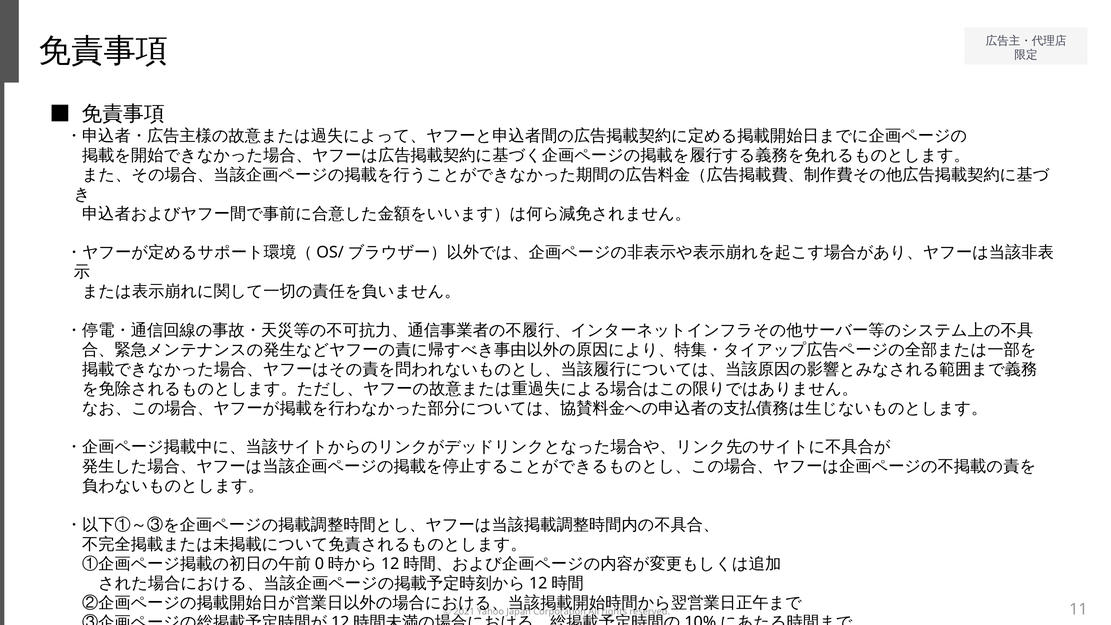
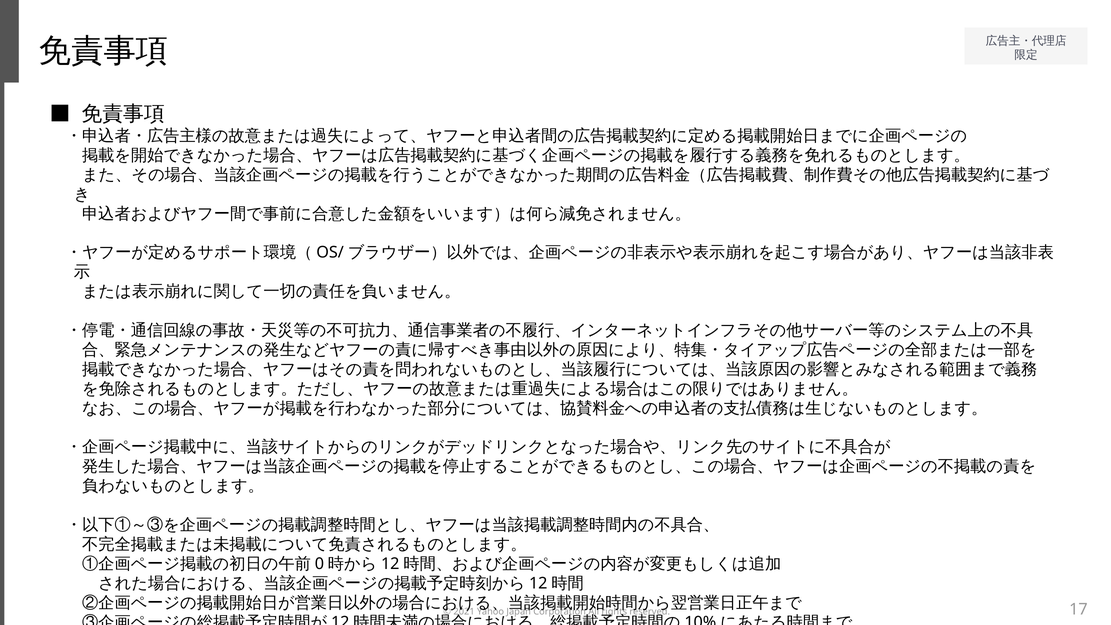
11: 11 -> 17 (1078, 610)
